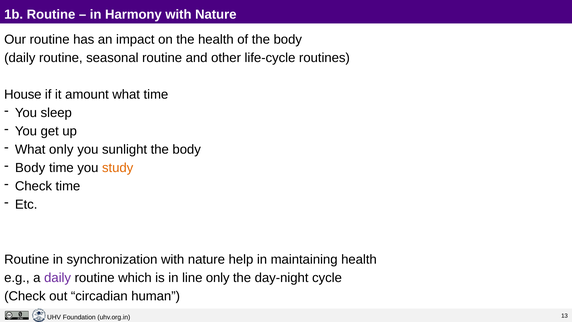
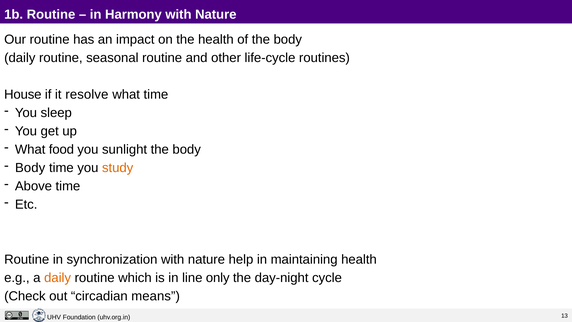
amount: amount -> resolve (87, 94)
What only: only -> food (61, 149)
Check: Check -> Above (33, 186)
daily colour: purple -> orange (58, 278)
human: human -> means (156, 296)
